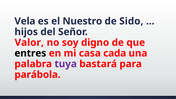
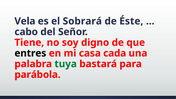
Nuestro: Nuestro -> Sobrará (82, 21)
Sido: Sido -> Éste (131, 21)
hijos: hijos -> cabo (26, 32)
Valor: Valor -> Tiene (29, 43)
tuya colour: purple -> green (66, 64)
